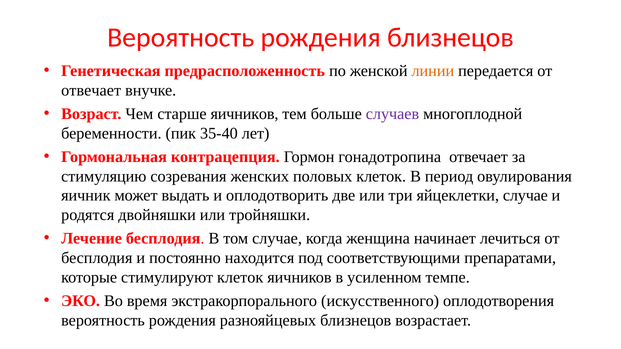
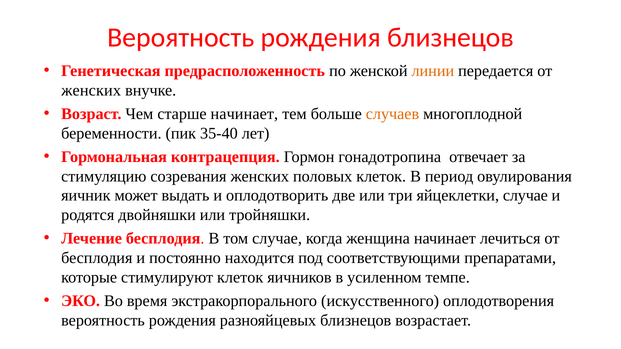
отвечает: отвечает -> женских (91, 90)
старше яичников: яичников -> начинает (244, 114)
случаев colour: purple -> orange (392, 114)
